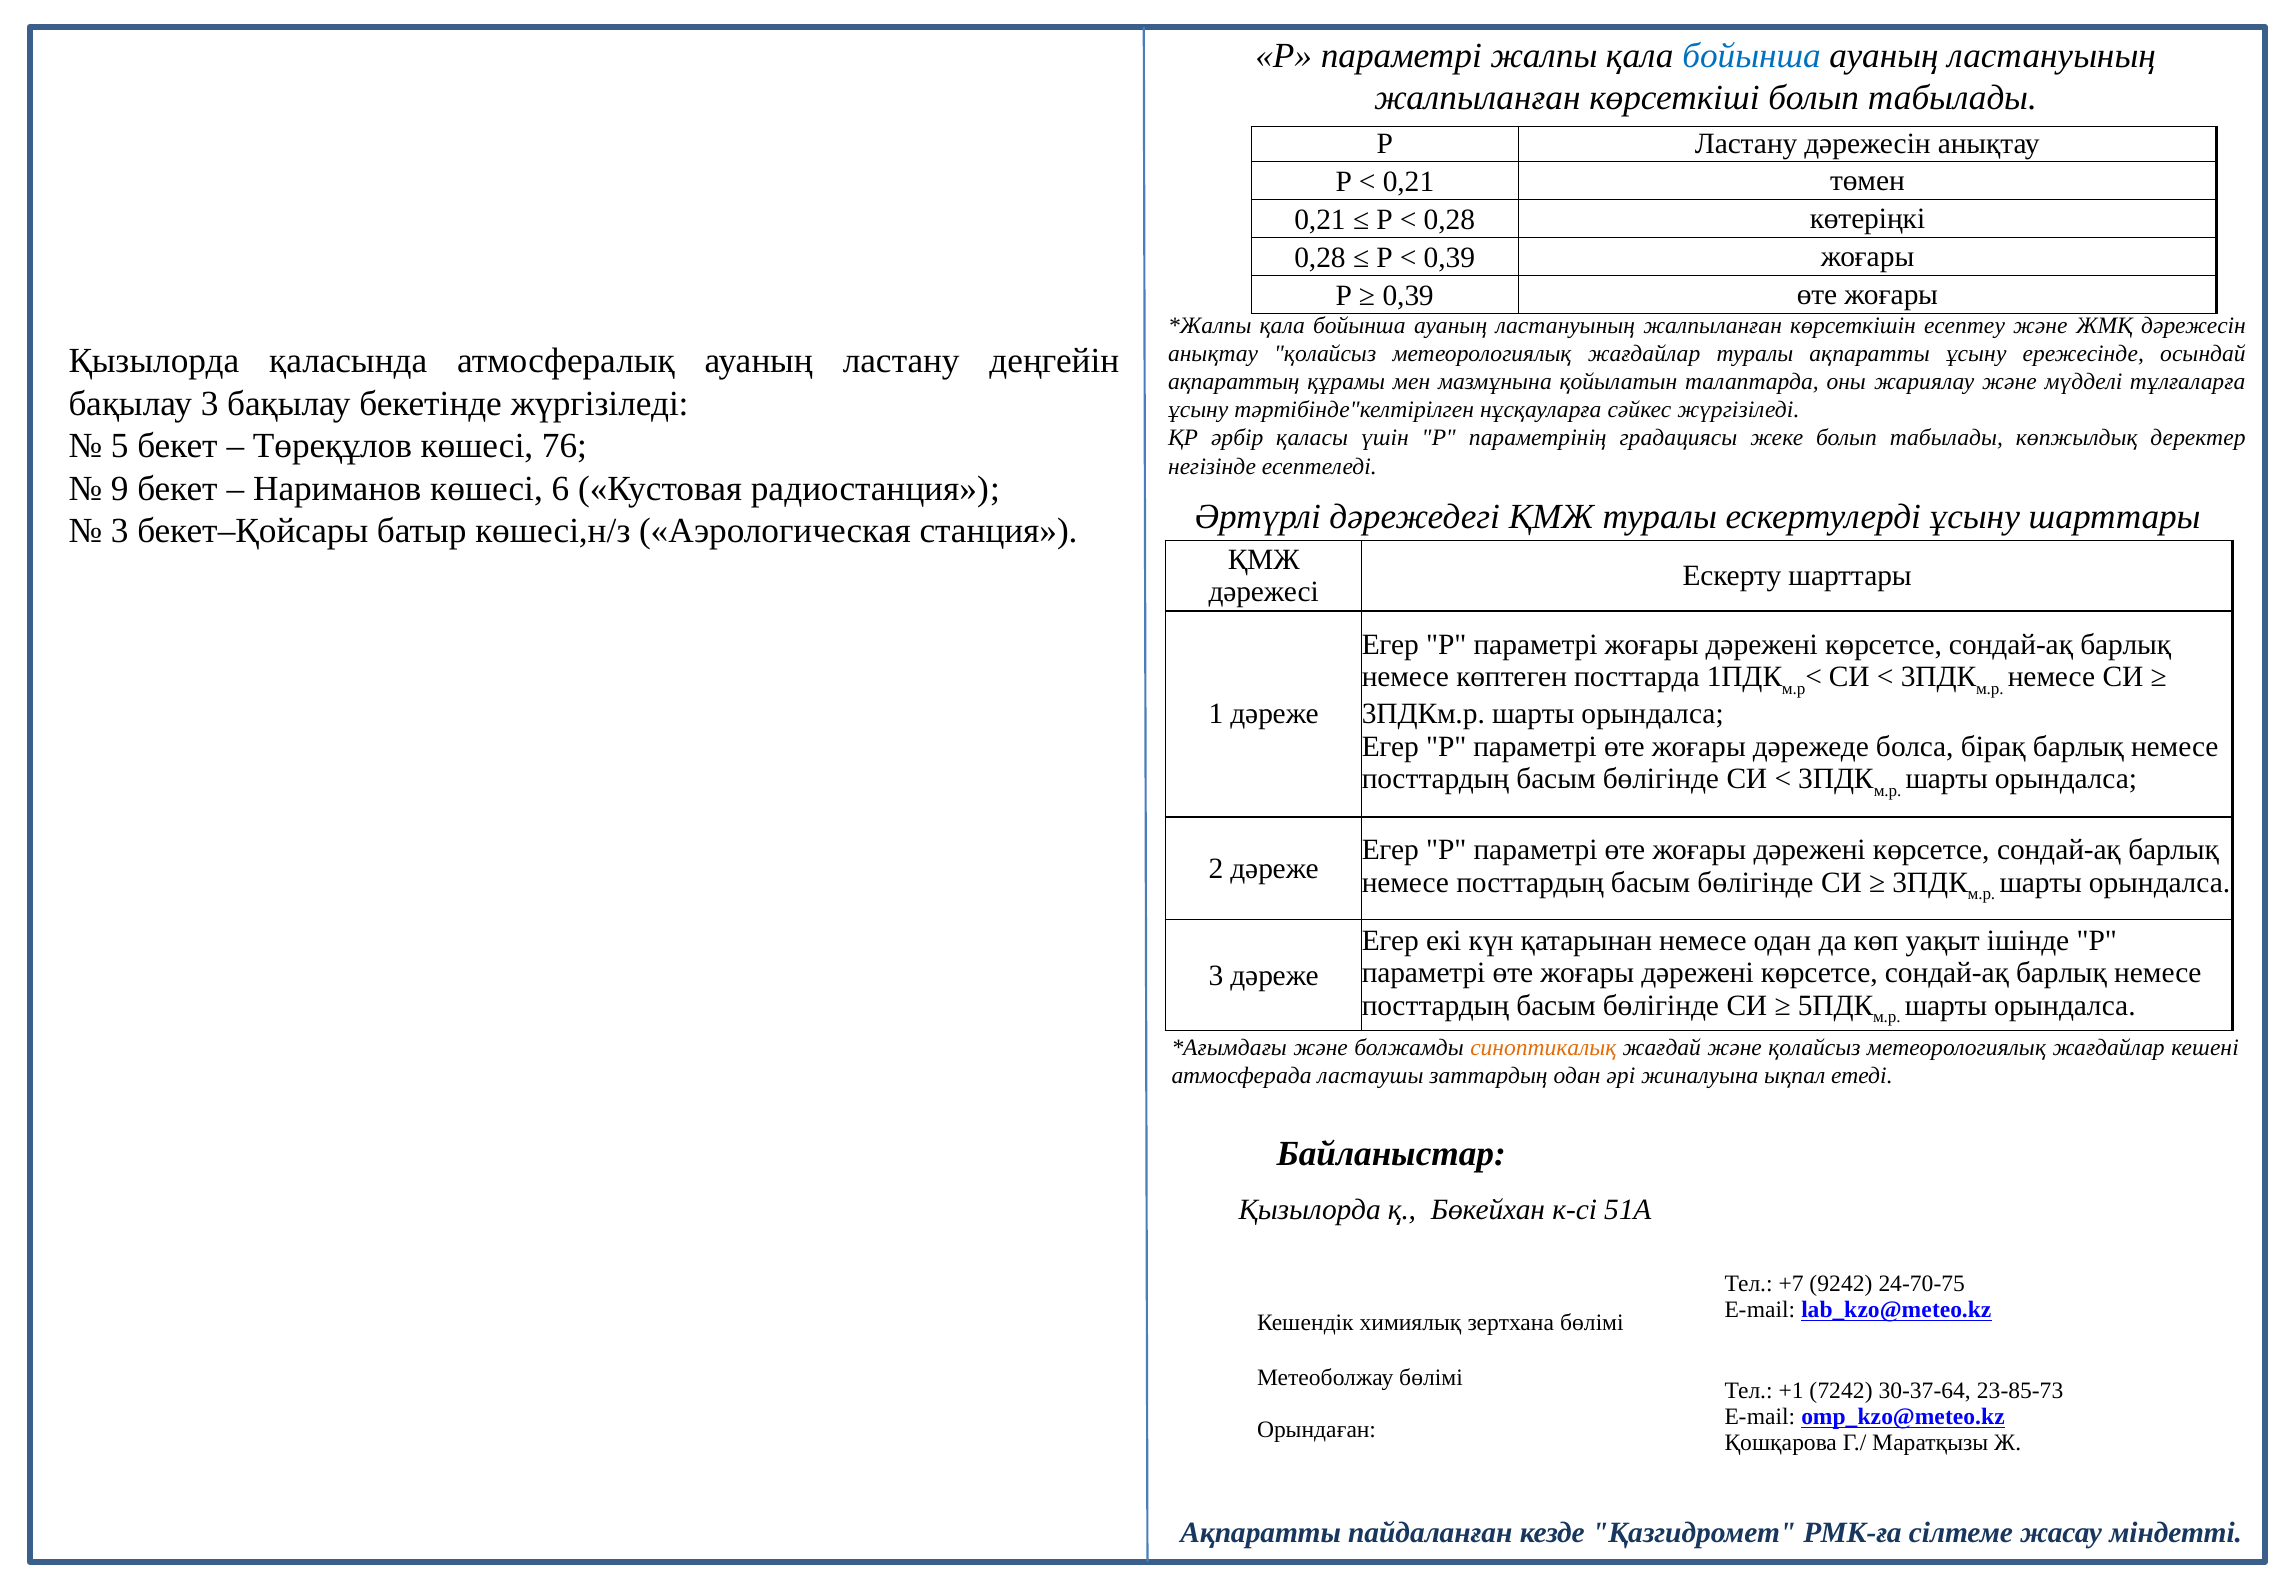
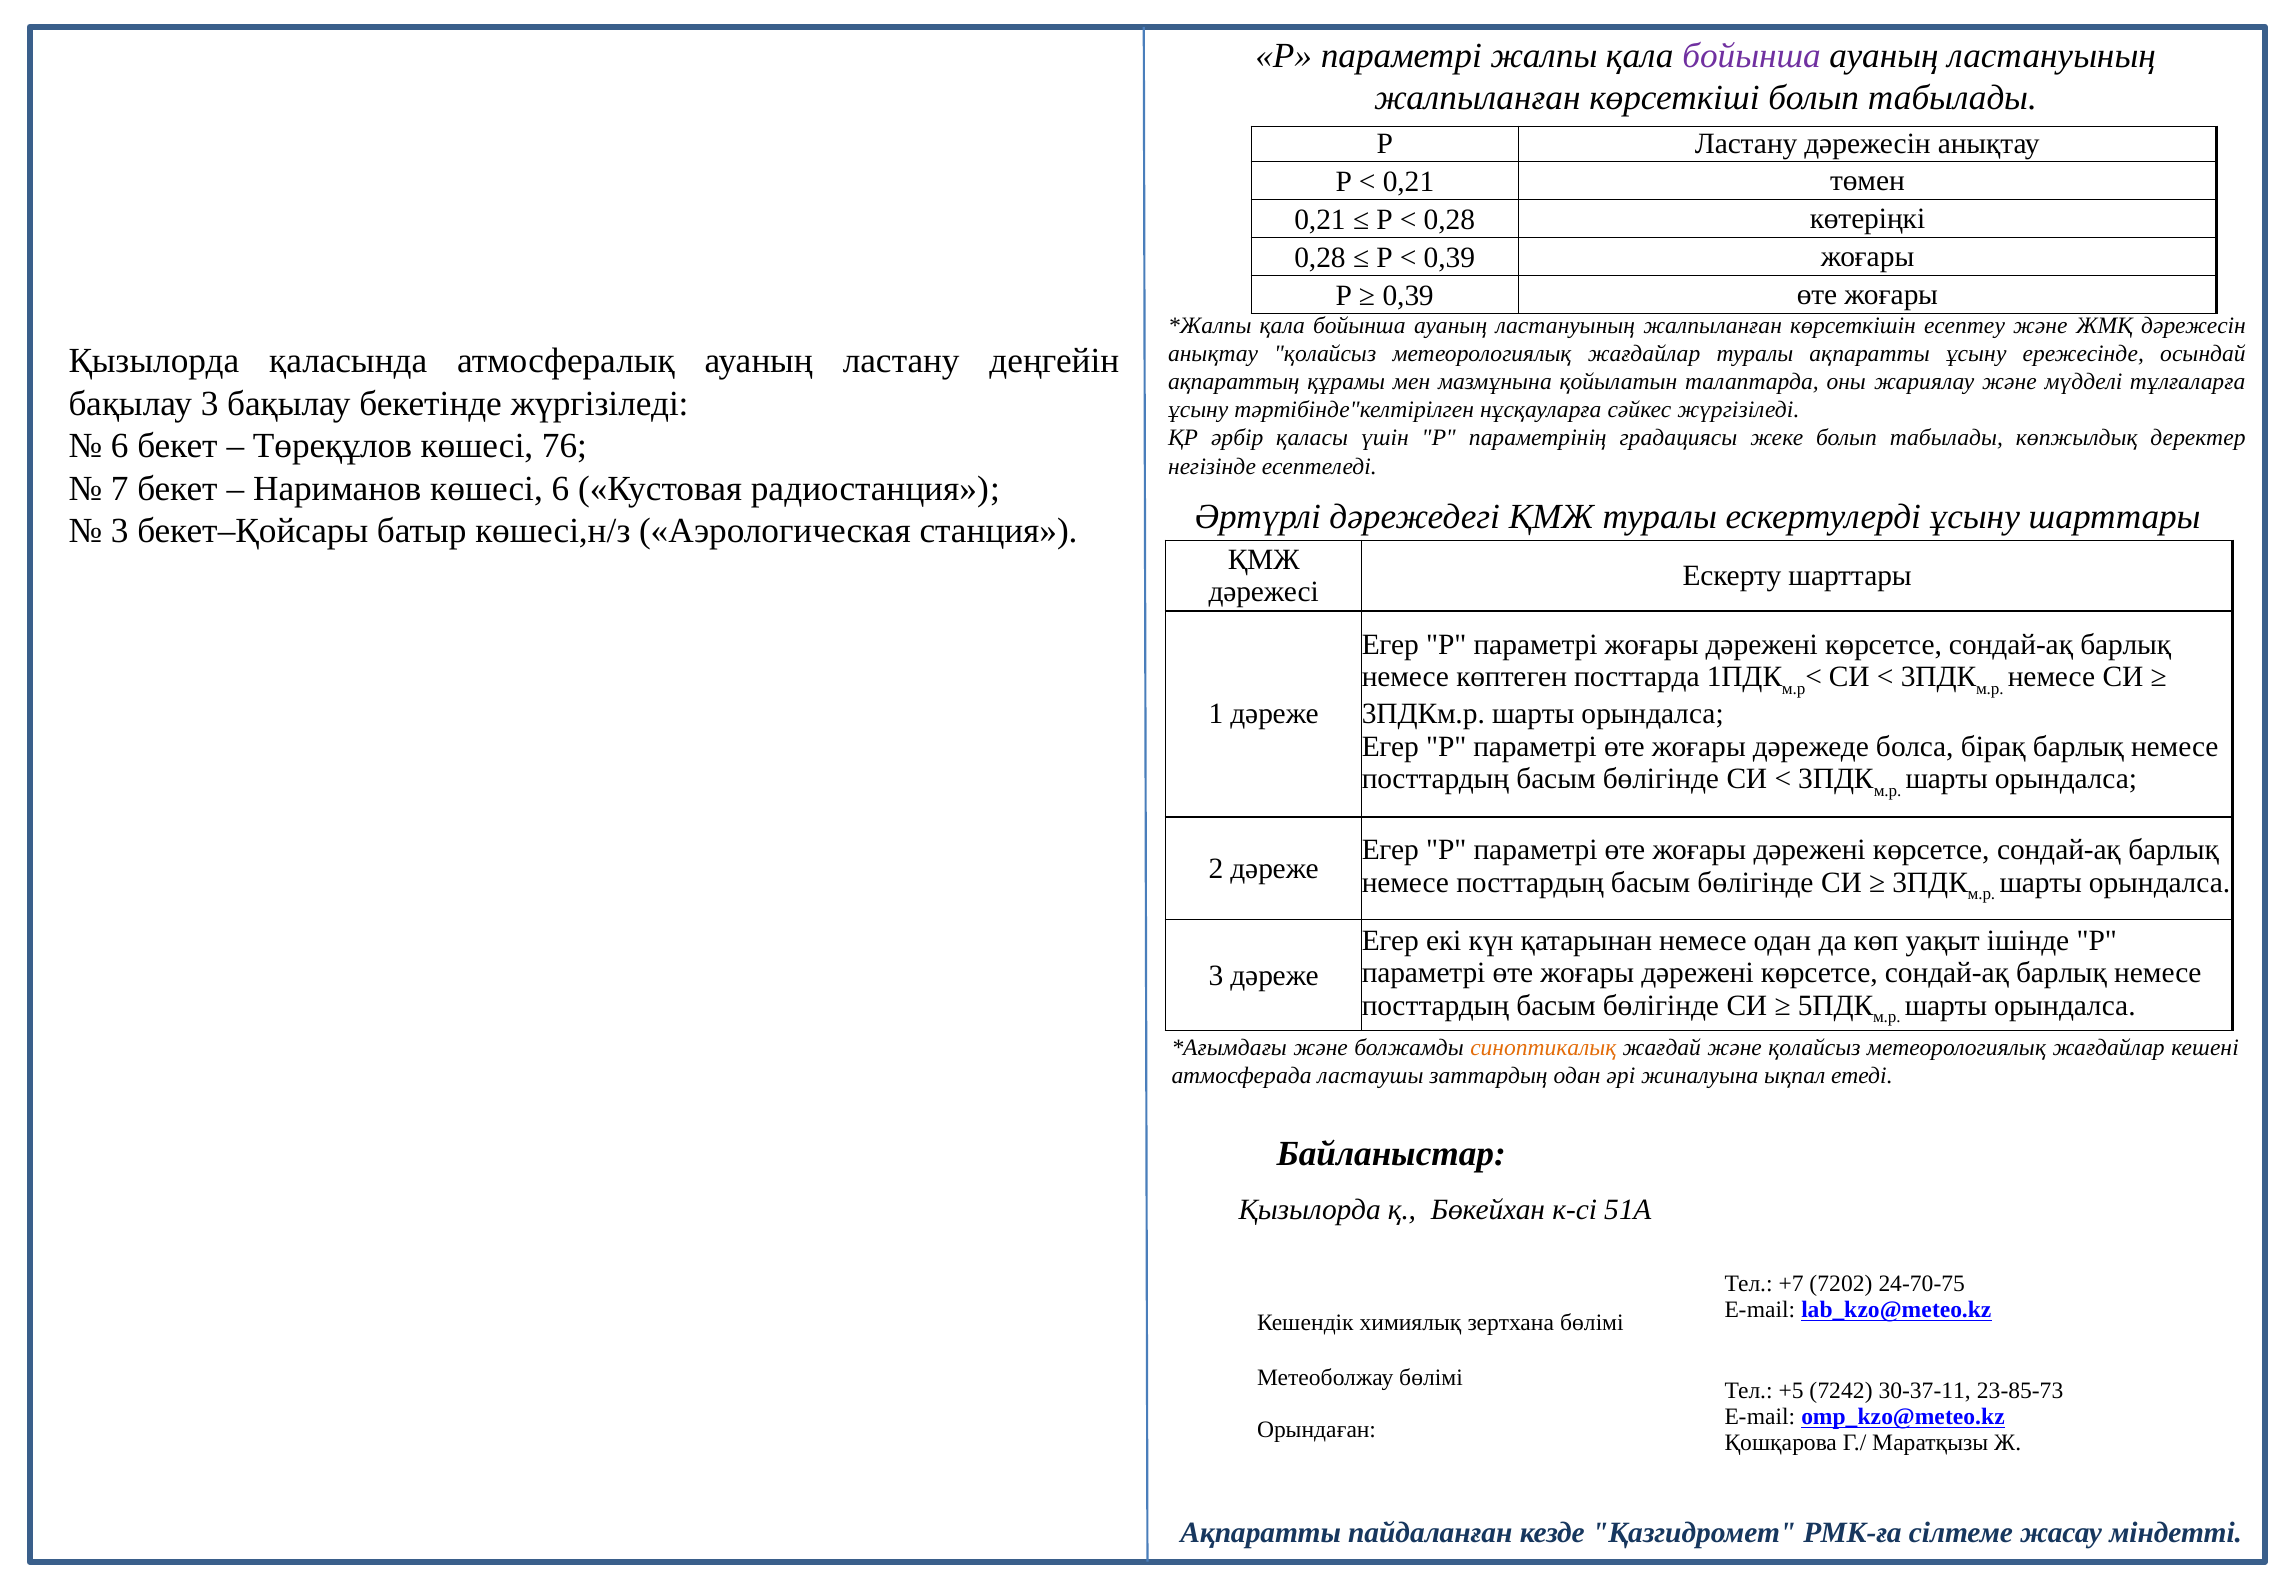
бойынша colour: blue -> purple (1752, 55)
5: 5 -> 6 (120, 446)
9: 9 -> 7 (120, 488)
9242: 9242 -> 7202 (1841, 1284)
+1: +1 -> +5 (1791, 1391)
30-37-64: 30-37-64 -> 30-37-11 (1925, 1391)
